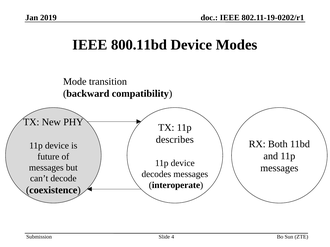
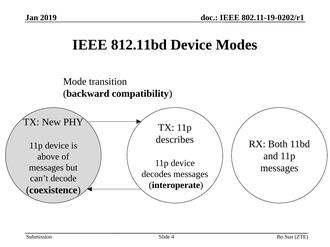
800.11bd: 800.11bd -> 812.11bd (139, 45)
future: future -> above (48, 157)
